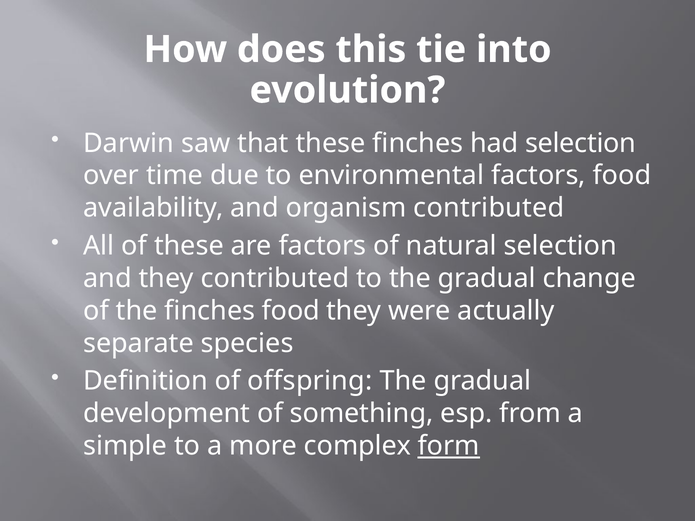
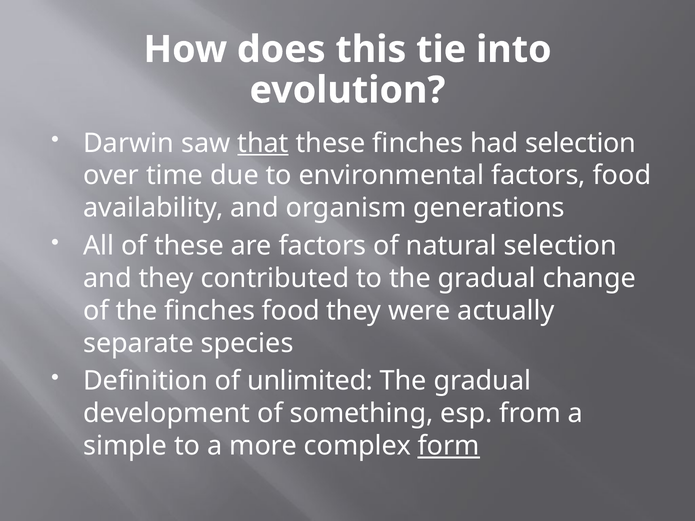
that underline: none -> present (263, 143)
organism contributed: contributed -> generations (489, 208)
offspring: offspring -> unlimited (310, 381)
